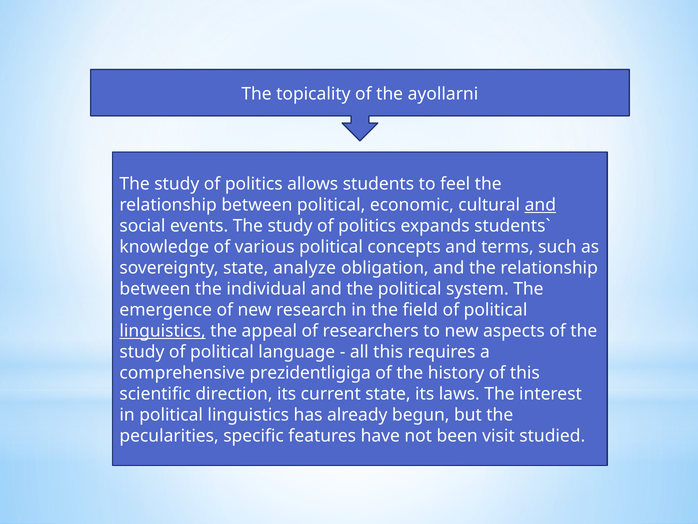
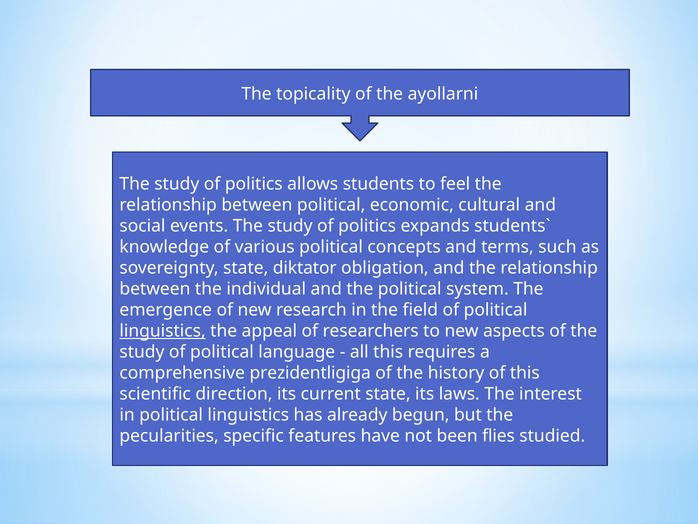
and underline: present -> none (540, 205)
analyze: analyze -> diktator (305, 268)
visit: visit -> flies (499, 435)
